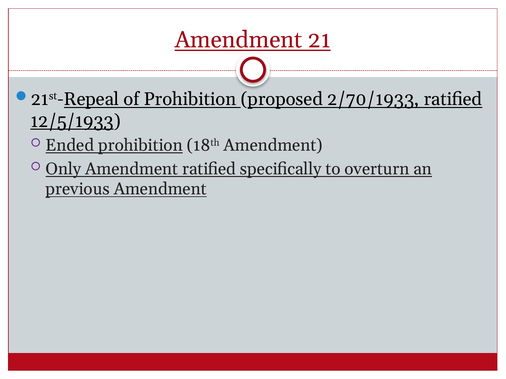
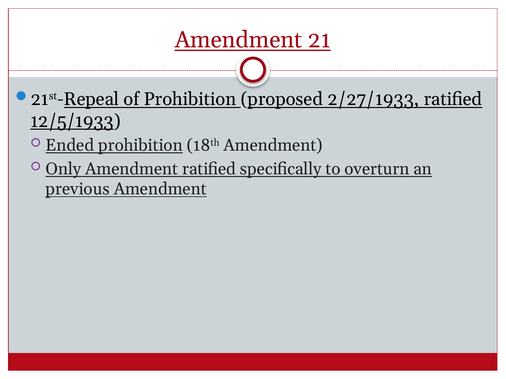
2/70/1933: 2/70/1933 -> 2/27/1933 (373, 99)
